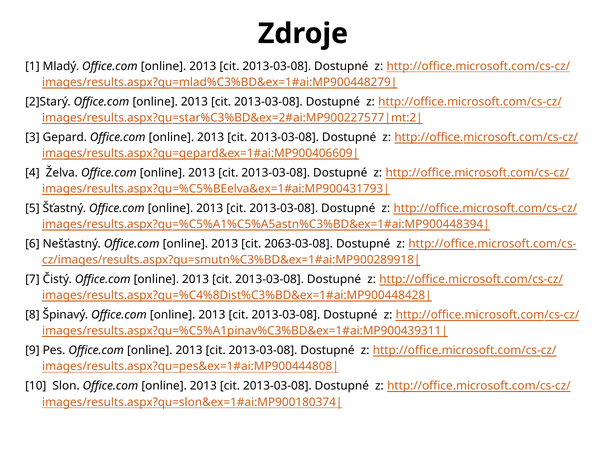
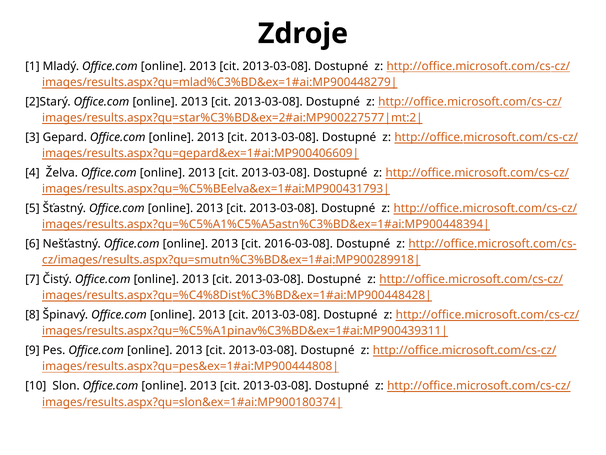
2063-03-08: 2063-03-08 -> 2016-03-08 (299, 244)
